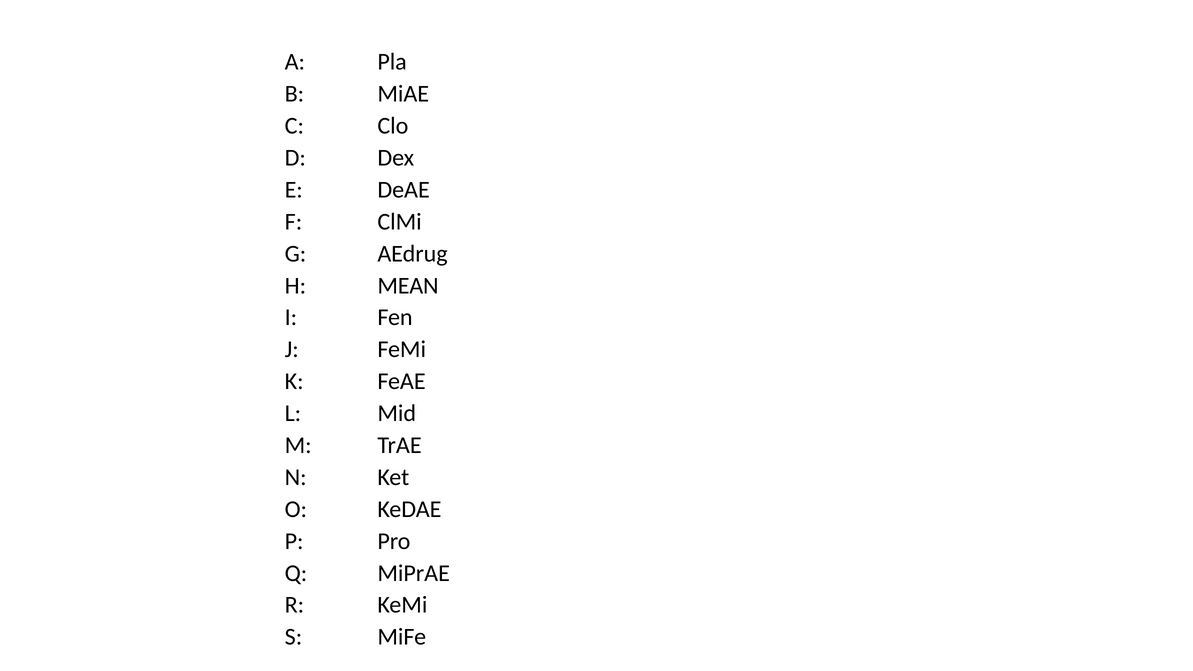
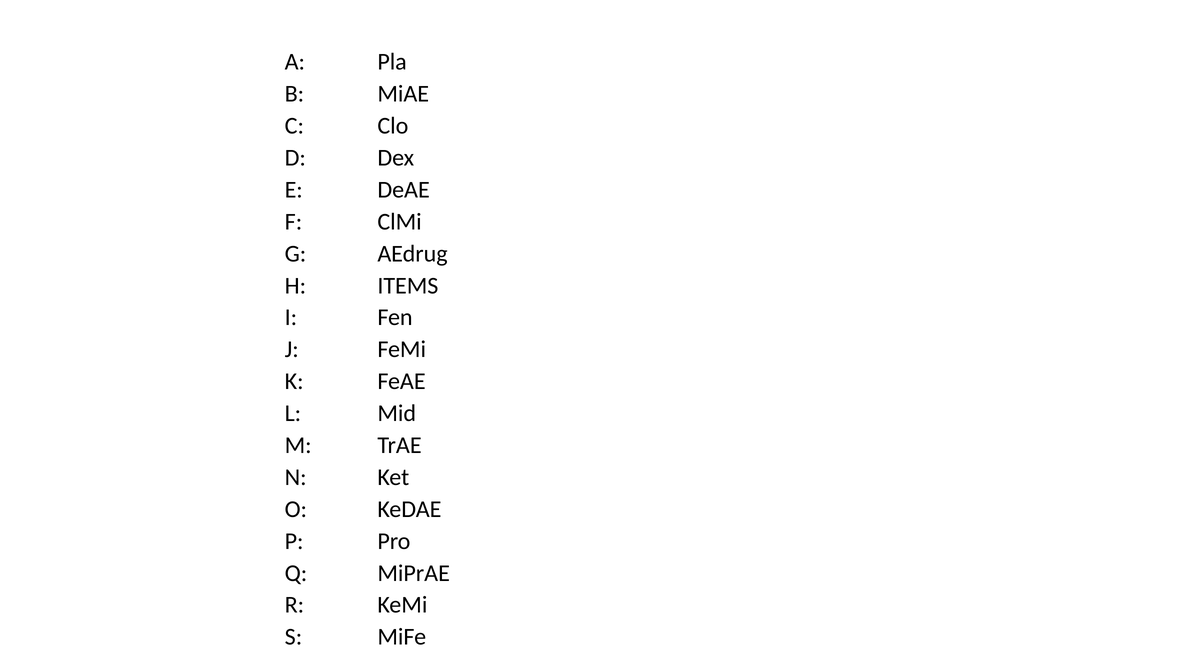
MEAN: MEAN -> ITEMS (408, 286)
